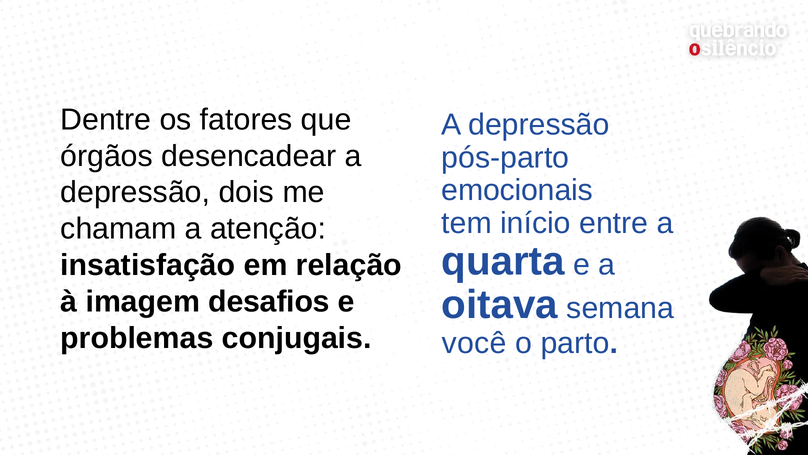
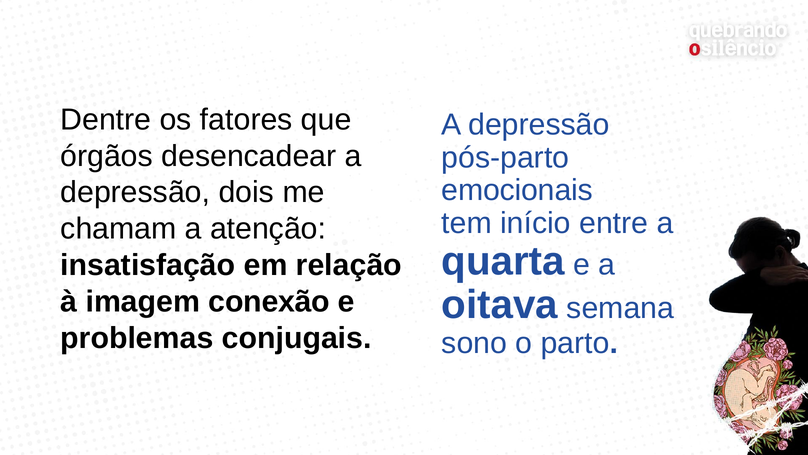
desafios: desafios -> conexão (269, 301)
você: você -> sono (474, 343)
